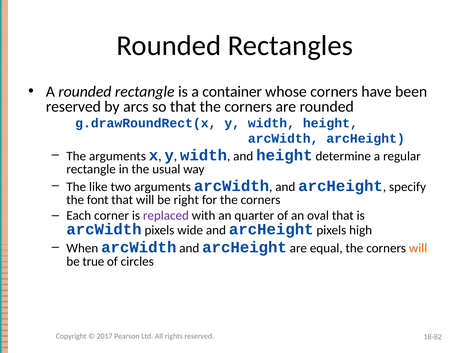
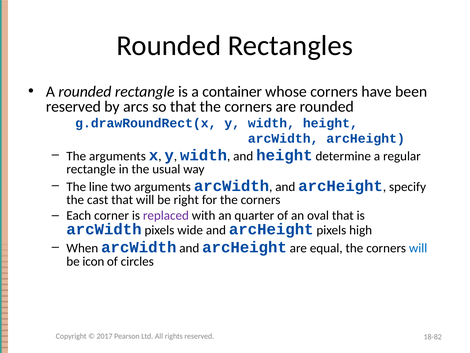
like: like -> line (98, 187)
font: font -> cast (98, 200)
will colour: orange -> blue (418, 248)
true: true -> icon (93, 261)
